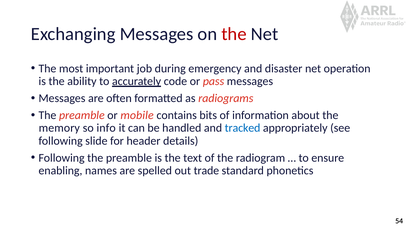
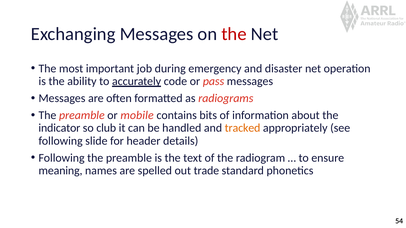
memory: memory -> indicator (59, 128)
info: info -> club (106, 128)
tracked colour: blue -> orange (243, 128)
enabling: enabling -> meaning (61, 171)
